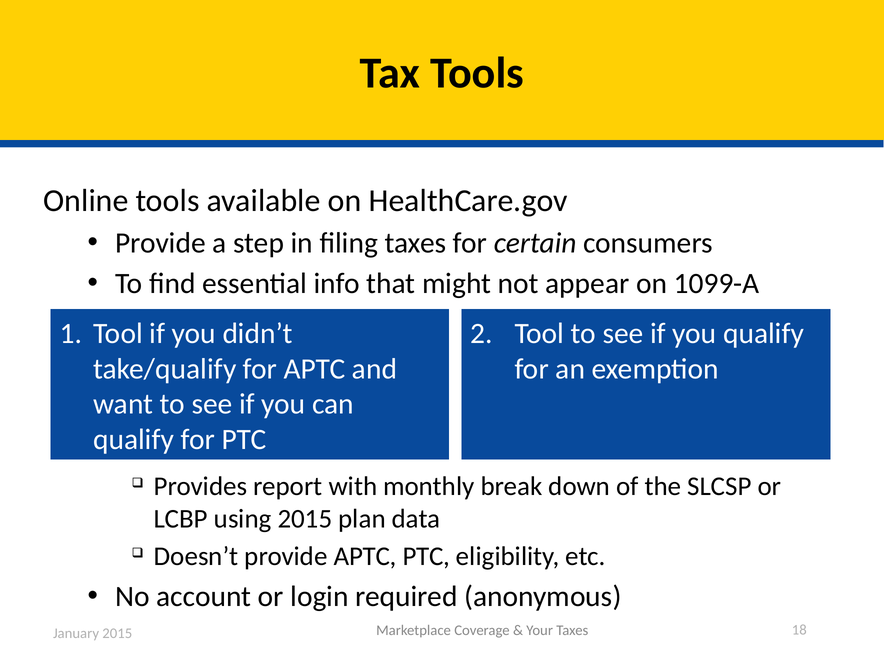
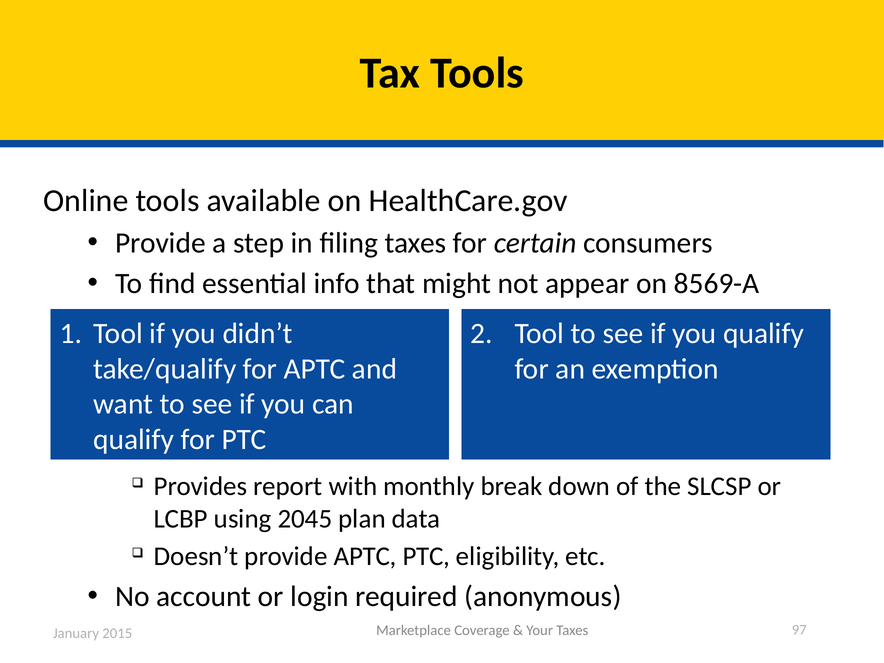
1099-A: 1099-A -> 8569-A (717, 284)
using 2015: 2015 -> 2045 (305, 519)
18: 18 -> 97 (799, 630)
